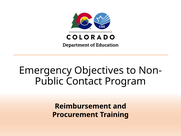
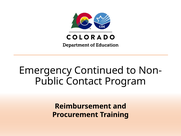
Objectives: Objectives -> Continued (99, 70)
